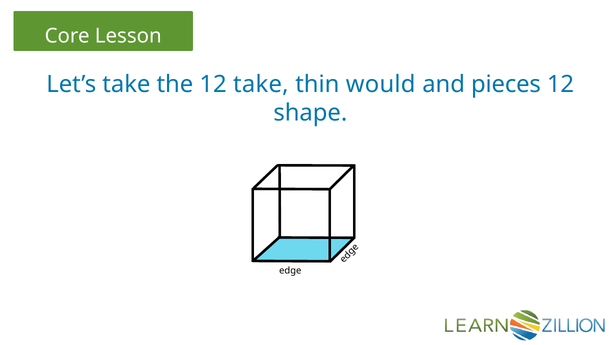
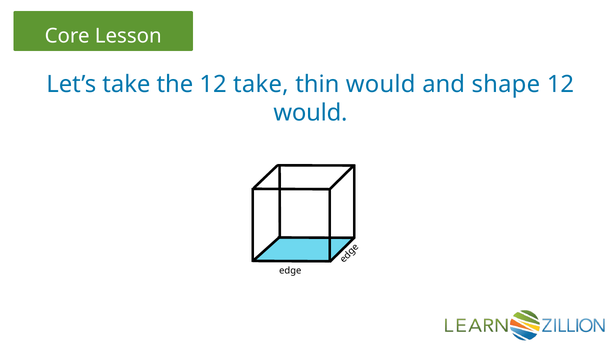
pieces: pieces -> shape (506, 84)
shape: shape -> would (310, 113)
